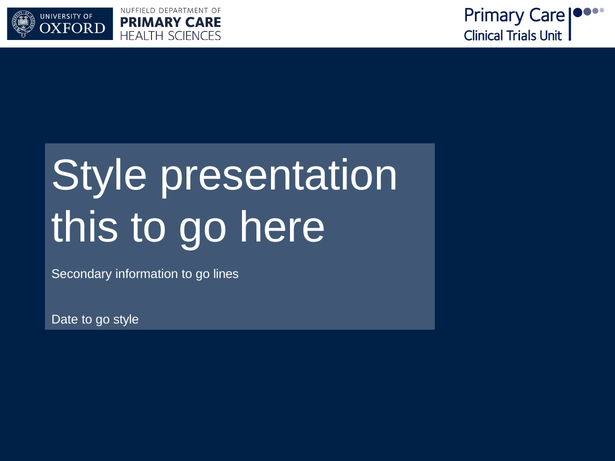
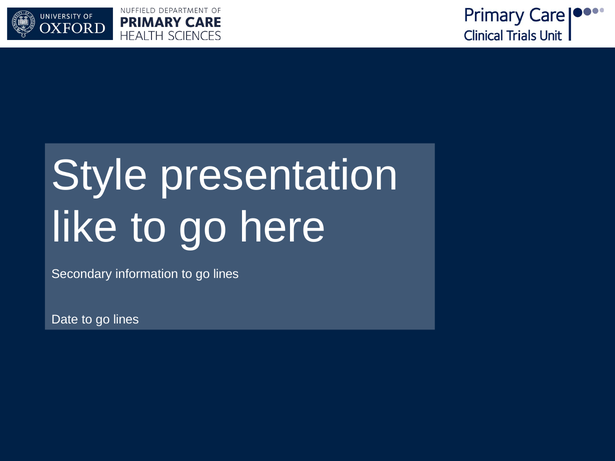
this: this -> like (85, 228)
Date to go style: style -> lines (126, 320)
